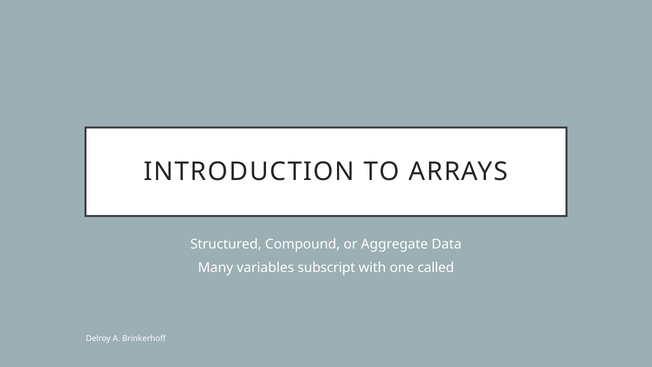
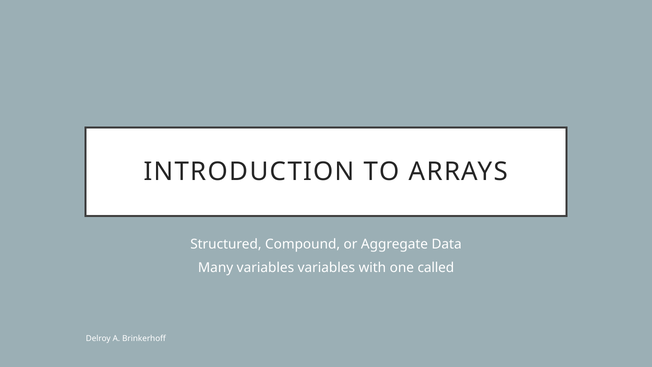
variables subscript: subscript -> variables (326, 267)
